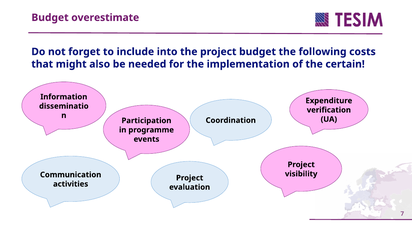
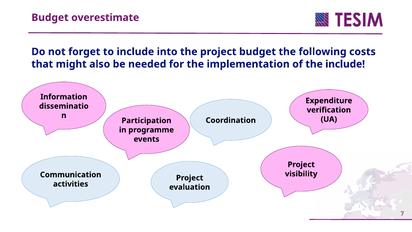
the certain: certain -> include (345, 64)
